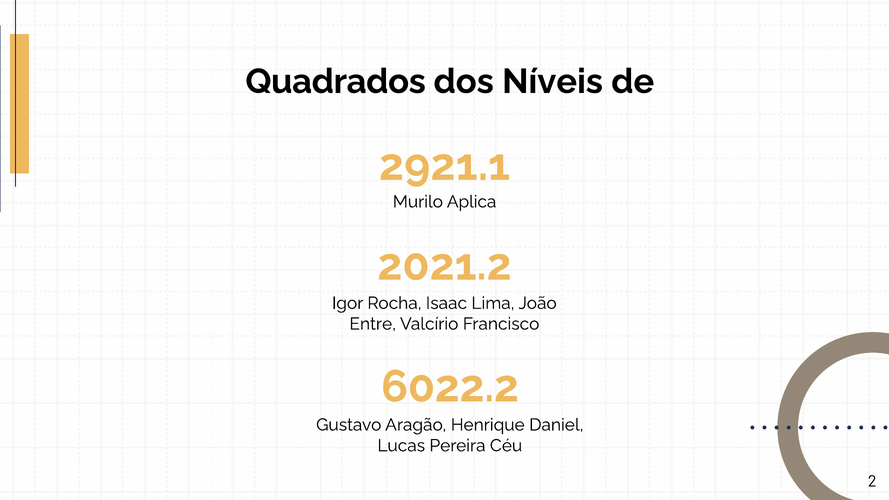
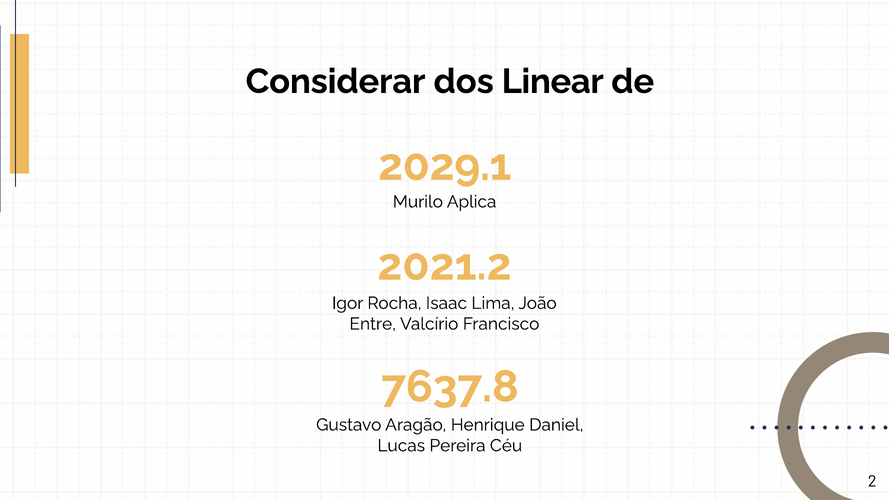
Quadrados: Quadrados -> Considerar (335, 82)
Níveis: Níveis -> Linear (553, 82)
2921.1: 2921.1 -> 2029.1 (445, 165)
6022.2: 6022.2 -> 7637.8 (450, 387)
